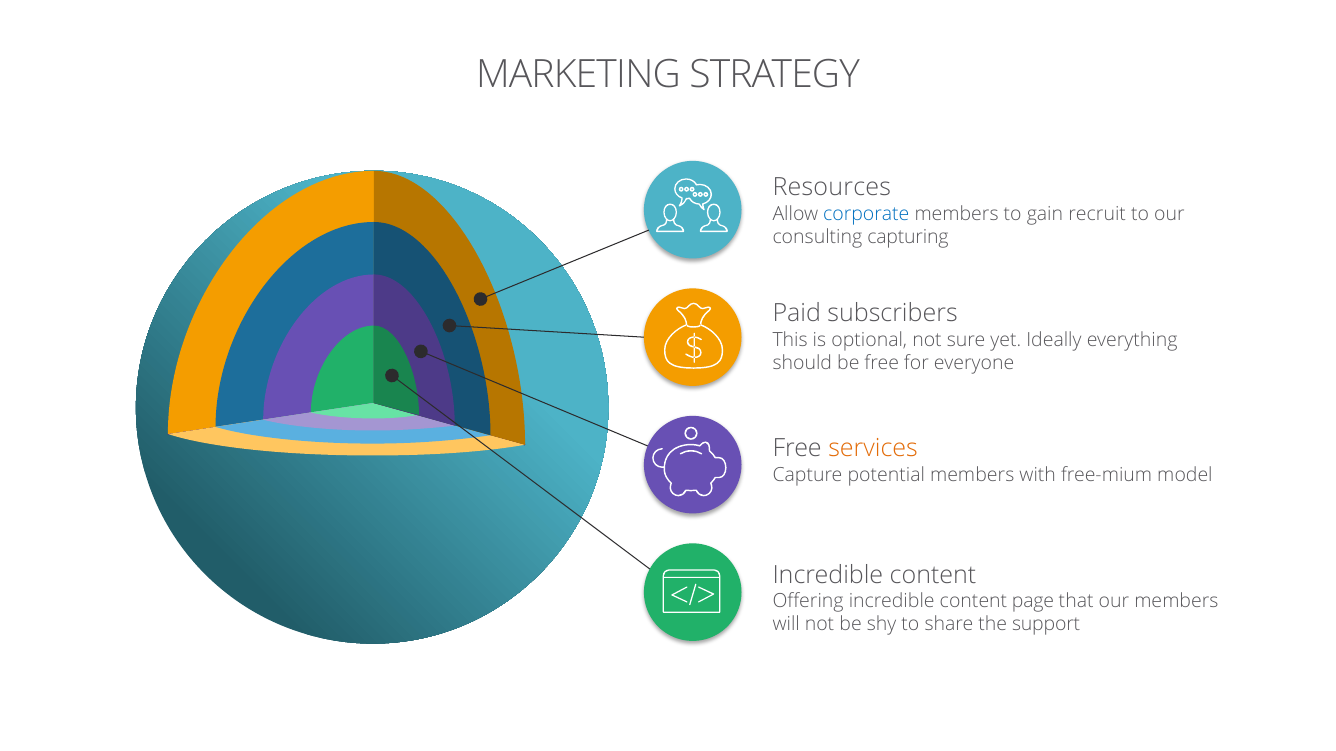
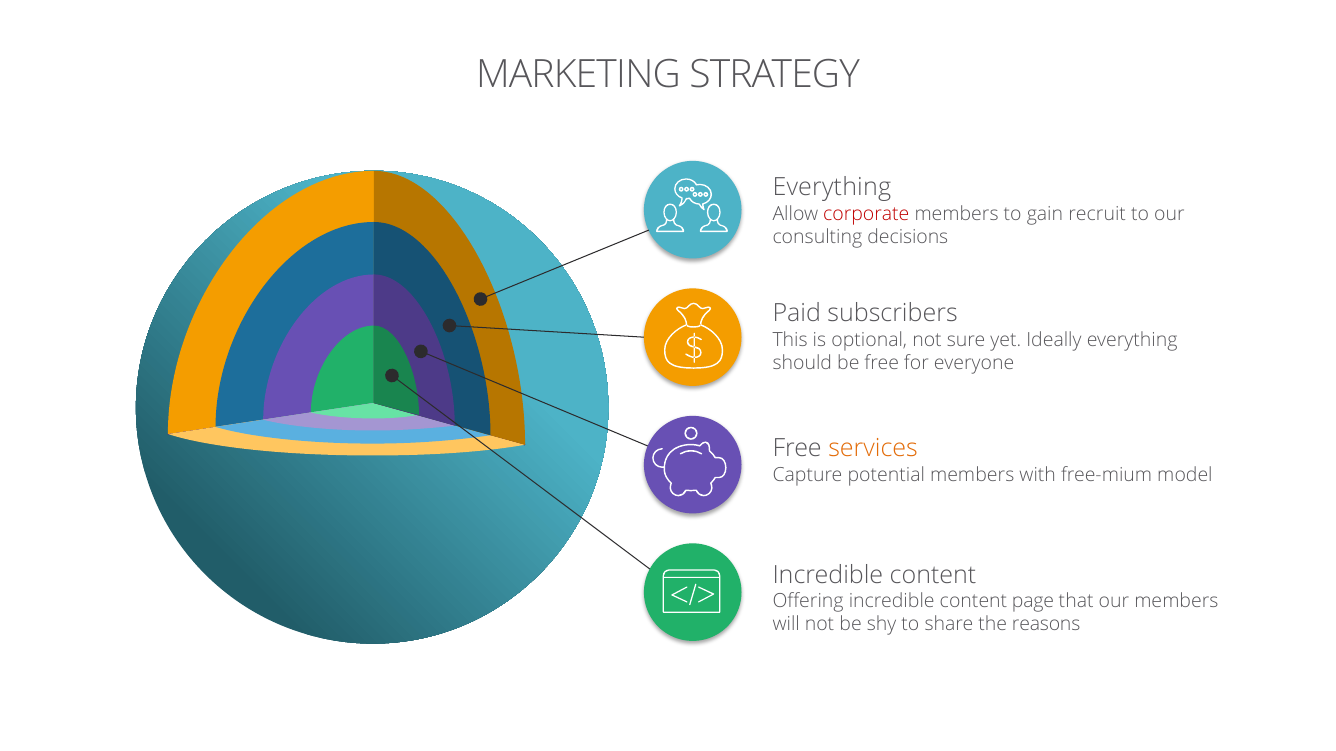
Resources: Resources -> Everything (832, 187)
corporate colour: blue -> red (866, 214)
capturing: capturing -> decisions (908, 237)
support: support -> reasons (1046, 625)
